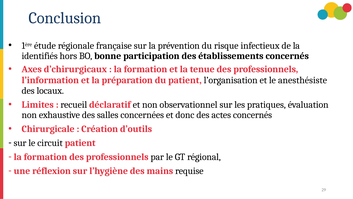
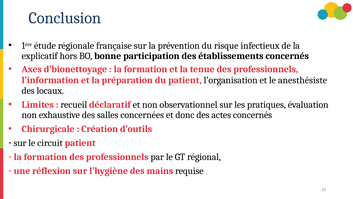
identifiés: identifiés -> explicatif (40, 56)
d’chirurgicaux: d’chirurgicaux -> d’bionettoyage (75, 69)
